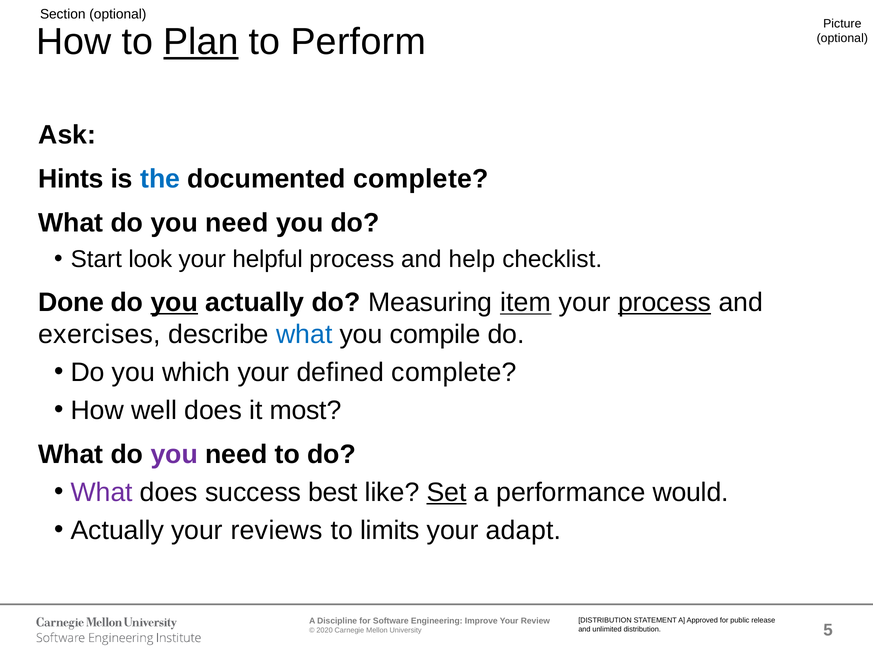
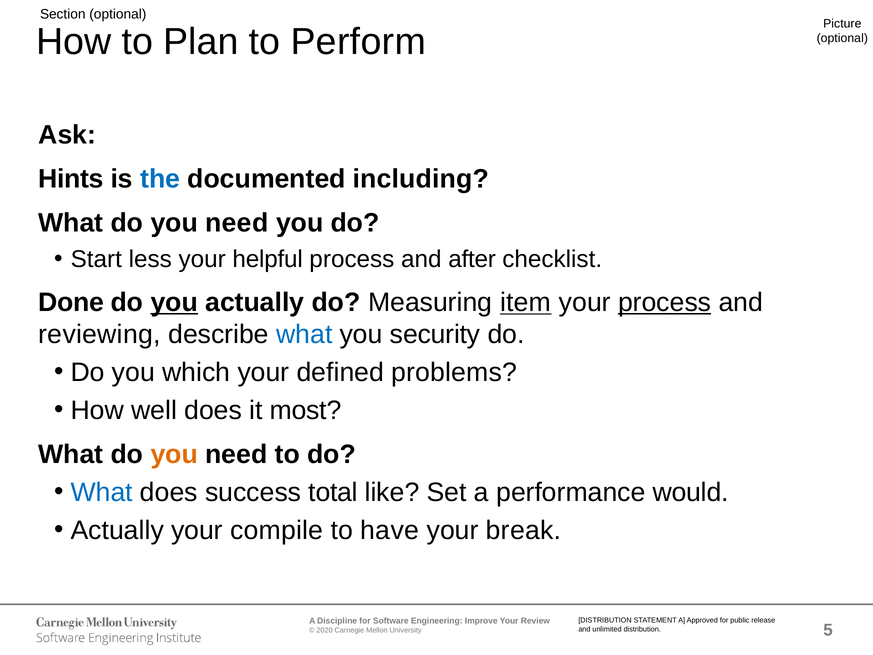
Plan underline: present -> none (201, 42)
documented complete: complete -> including (421, 179)
look: look -> less (150, 259)
help: help -> after (472, 259)
exercises: exercises -> reviewing (100, 334)
compile: compile -> security (435, 334)
defined complete: complete -> problems (454, 372)
you colour: purple -> orange (174, 454)
What colour: purple -> blue (102, 492)
best: best -> total (333, 492)
Set underline: present -> none (447, 492)
reviews: reviews -> compile (277, 530)
limits: limits -> have (390, 530)
adapt: adapt -> break (523, 530)
